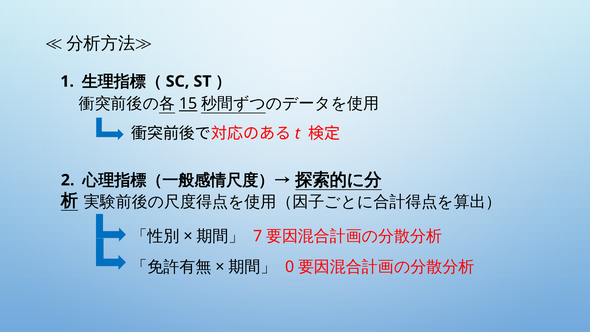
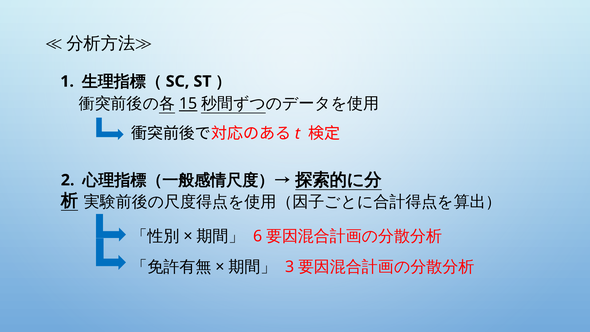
7: 7 -> 6 (258, 236)
0: 0 -> 3 (290, 267)
